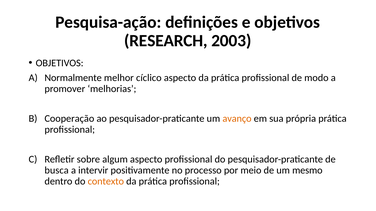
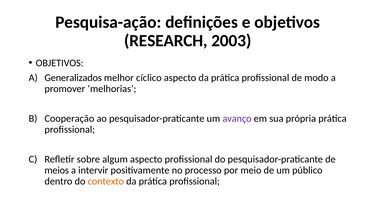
Normalmente: Normalmente -> Generalizados (73, 78)
avanço colour: orange -> purple (237, 119)
busca: busca -> meios (57, 171)
mesmo: mesmo -> público (307, 171)
